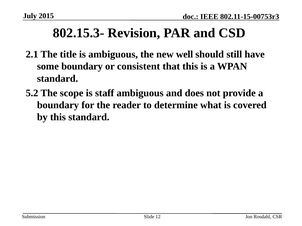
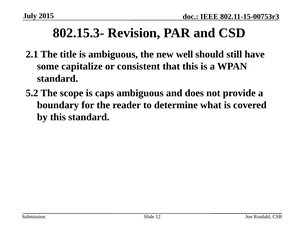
some boundary: boundary -> capitalize (82, 67)
staff: staff -> caps (105, 93)
